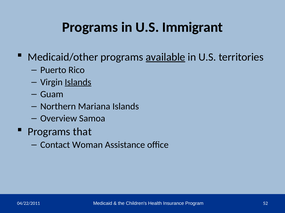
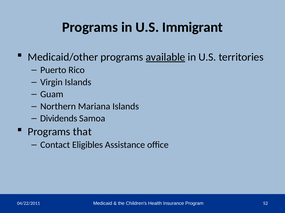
Islands underline: present -> none (78, 82)
Overview: Overview -> Dividends (59, 119)
Woman: Woman -> Eligibles (88, 145)
